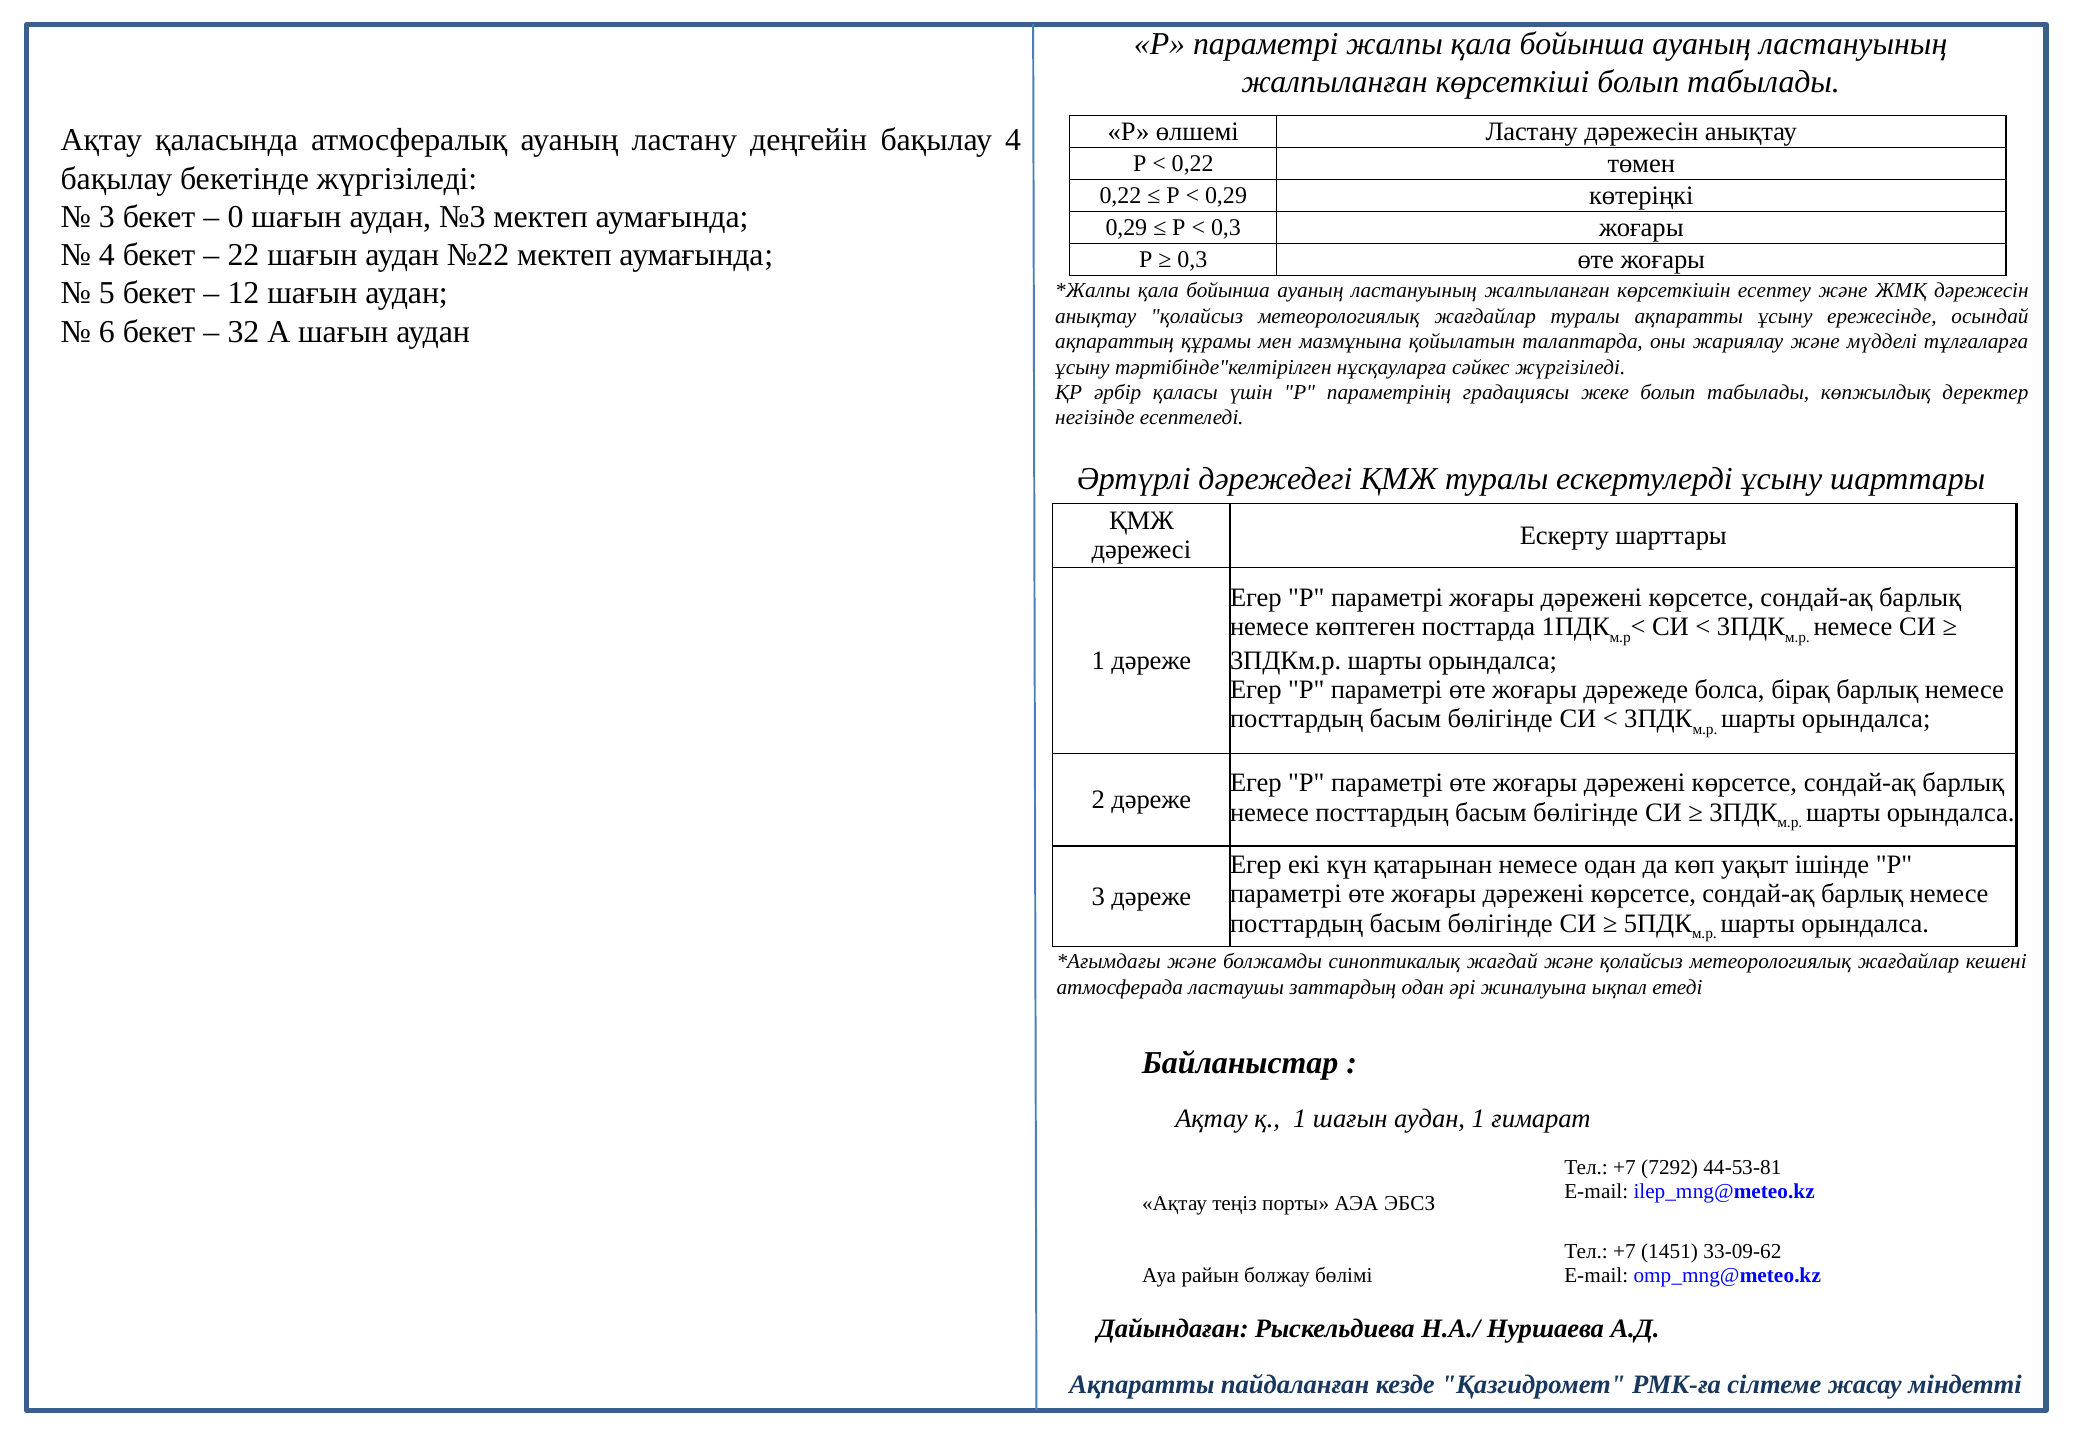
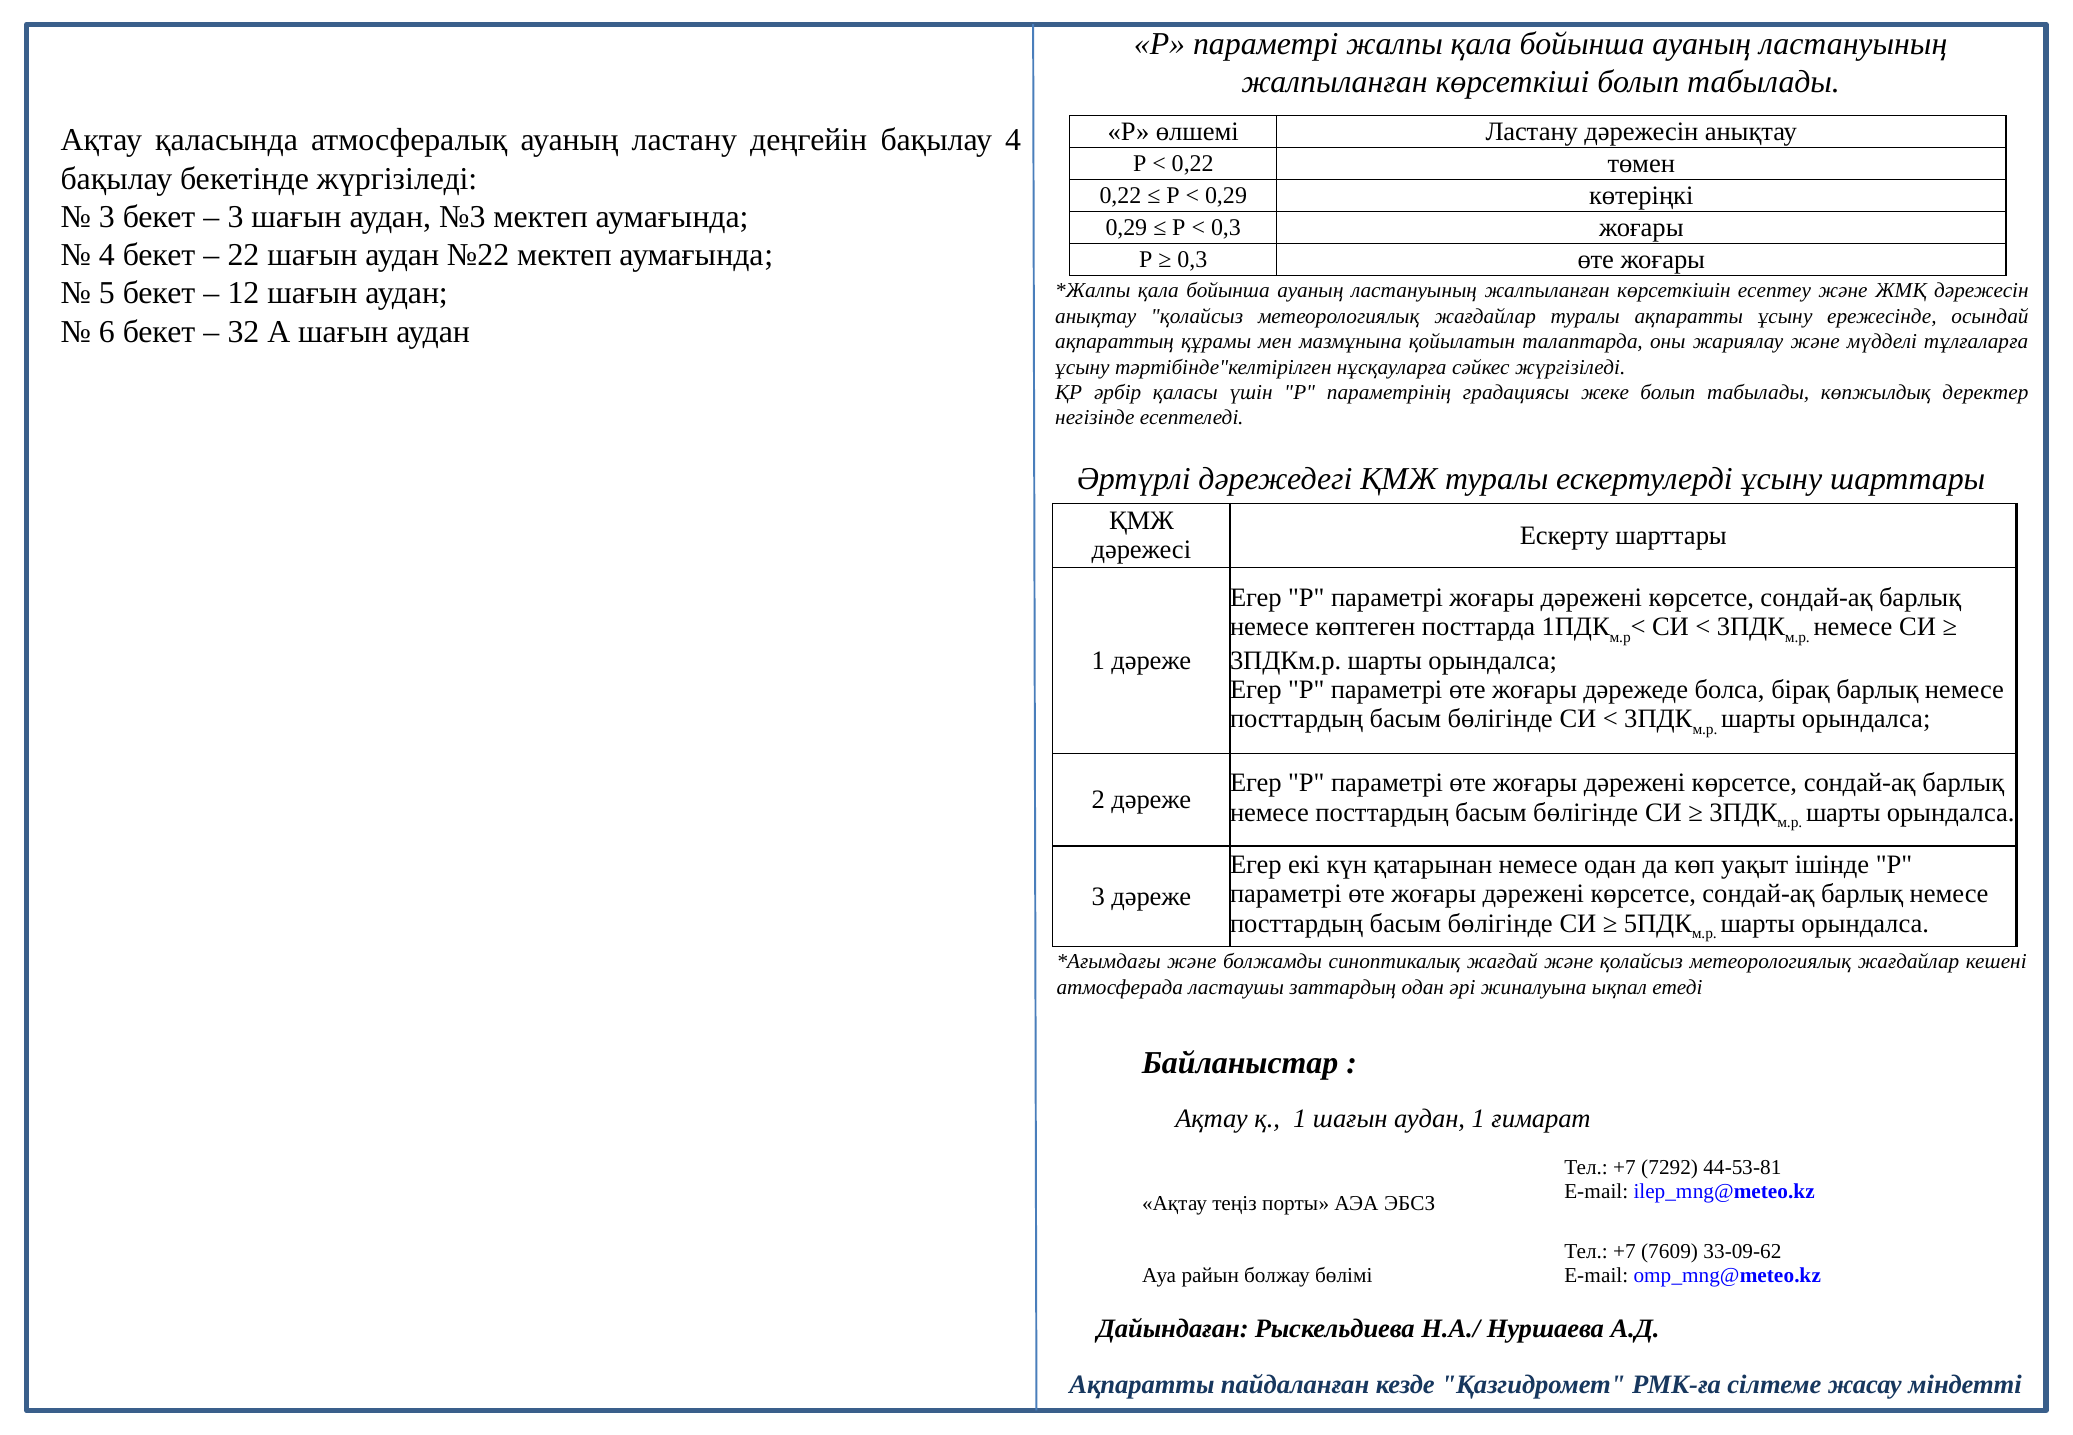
0: 0 -> 3 (235, 217)
1451: 1451 -> 7609 (1670, 1252)
